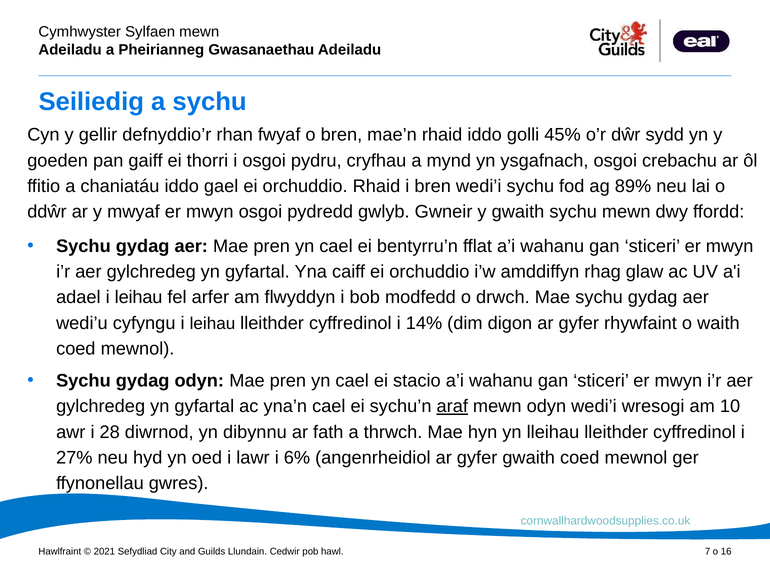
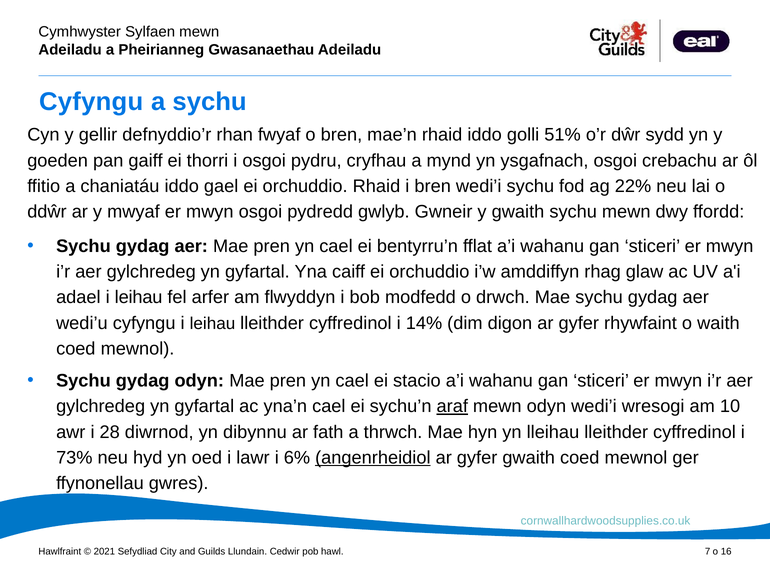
Seiliedig: Seiliedig -> Cyfyngu (91, 102)
45%: 45% -> 51% (563, 135)
89%: 89% -> 22% (633, 186)
27%: 27% -> 73% (74, 458)
angenrheidiol underline: none -> present (373, 458)
